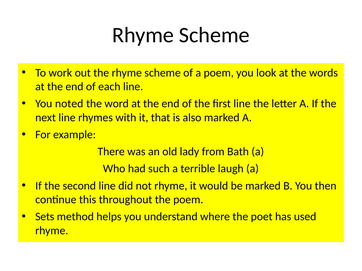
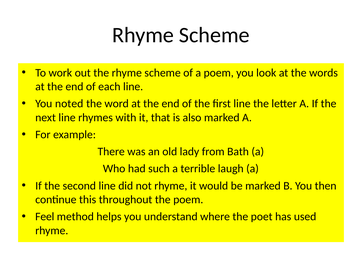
Sets: Sets -> Feel (45, 217)
